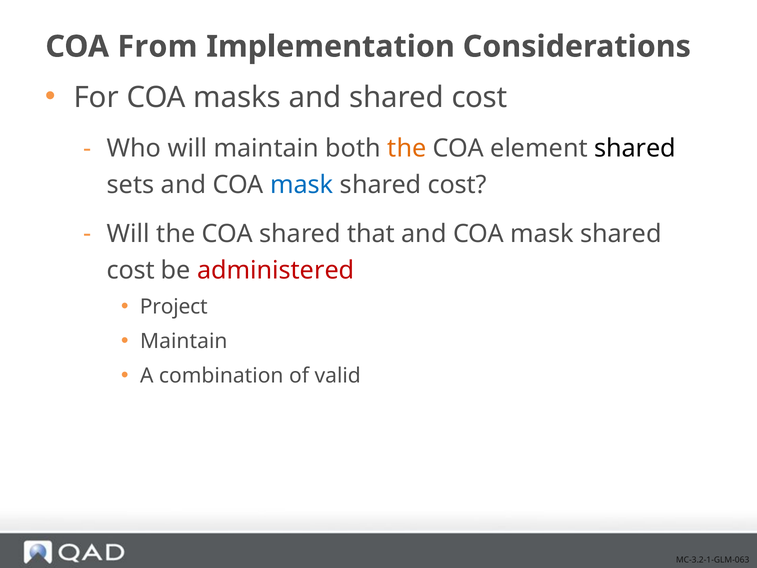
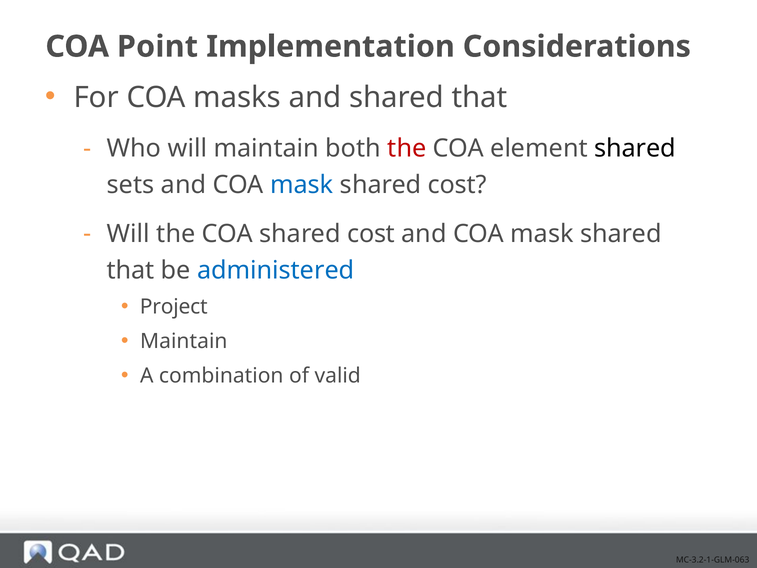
From: From -> Point (157, 47)
and shared cost: cost -> that (479, 97)
the colour: orange -> red (407, 149)
COA shared that: that -> cost (371, 234)
cost: cost -> that (131, 270)
administered colour: red -> blue (276, 270)
